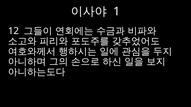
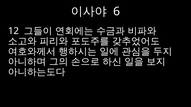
1: 1 -> 6 (117, 12)
